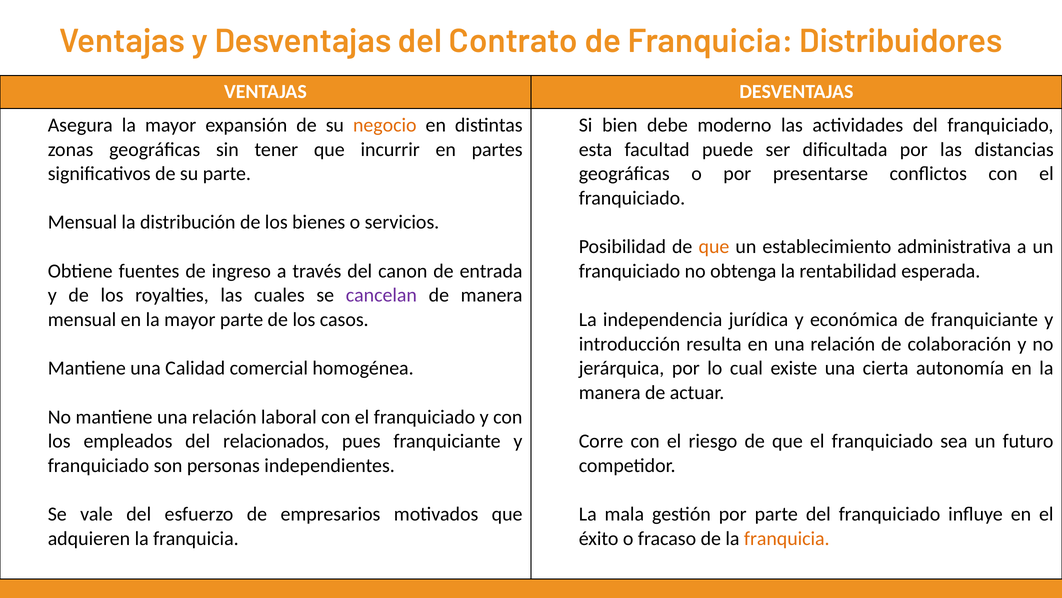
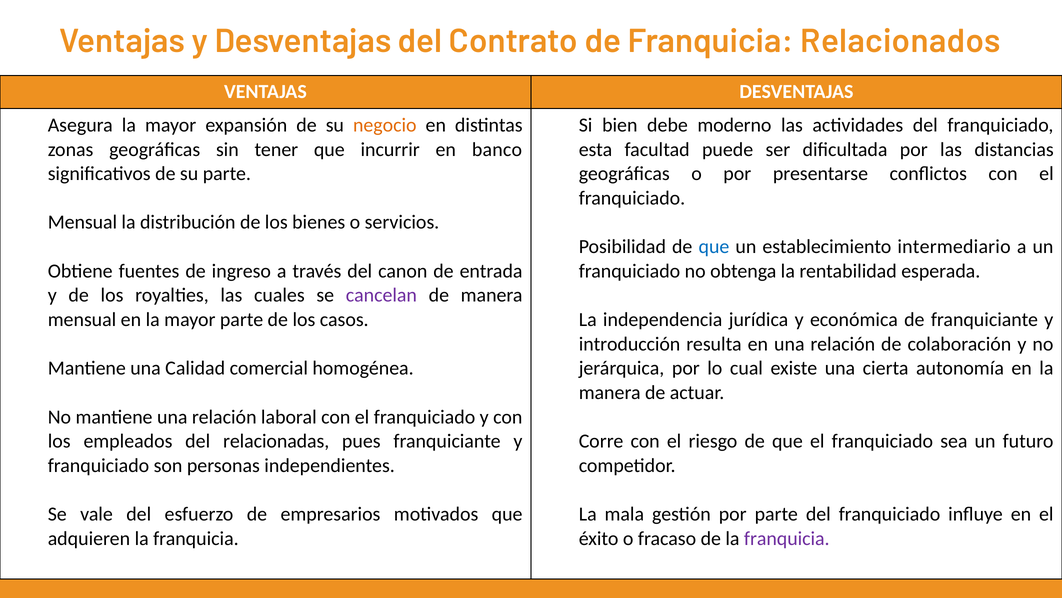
Distribuidores: Distribuidores -> Relacionados (901, 41)
partes: partes -> banco (497, 149)
que colour: orange -> blue (714, 246)
administrativa: administrativa -> intermediario (954, 246)
relacionados: relacionados -> relacionadas (276, 441)
franquicia colour: orange -> purple (787, 538)
